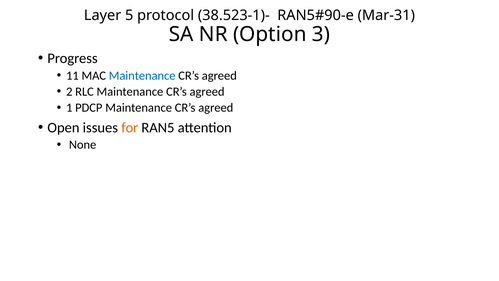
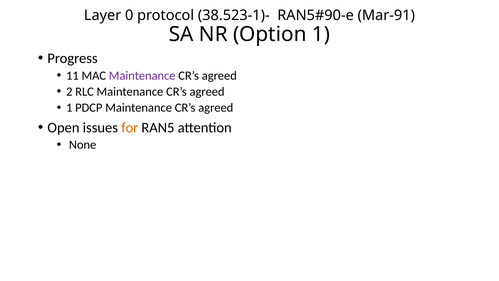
5: 5 -> 0 (129, 15)
Mar-31: Mar-31 -> Mar-91 (386, 15)
Option 3: 3 -> 1 (321, 34)
Maintenance colour: blue -> purple (142, 76)
